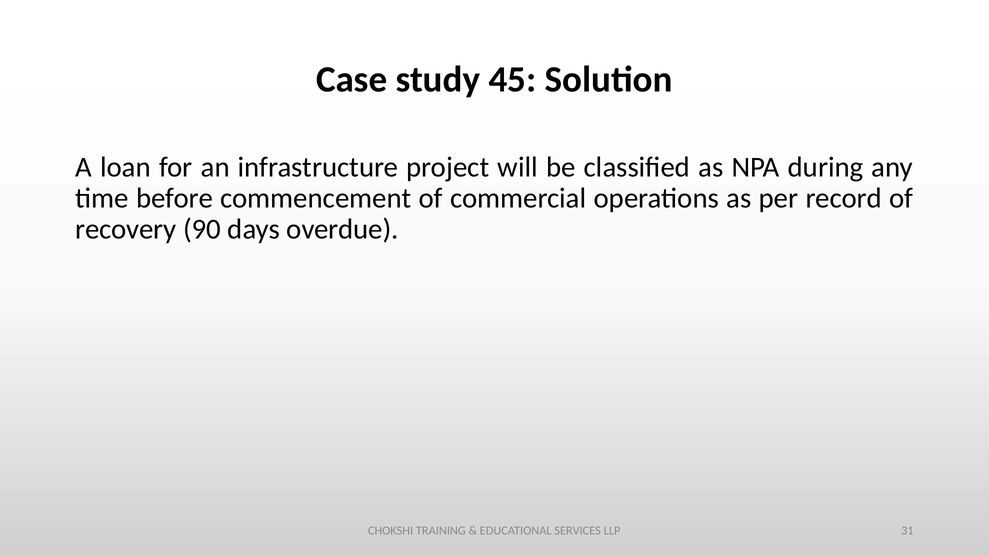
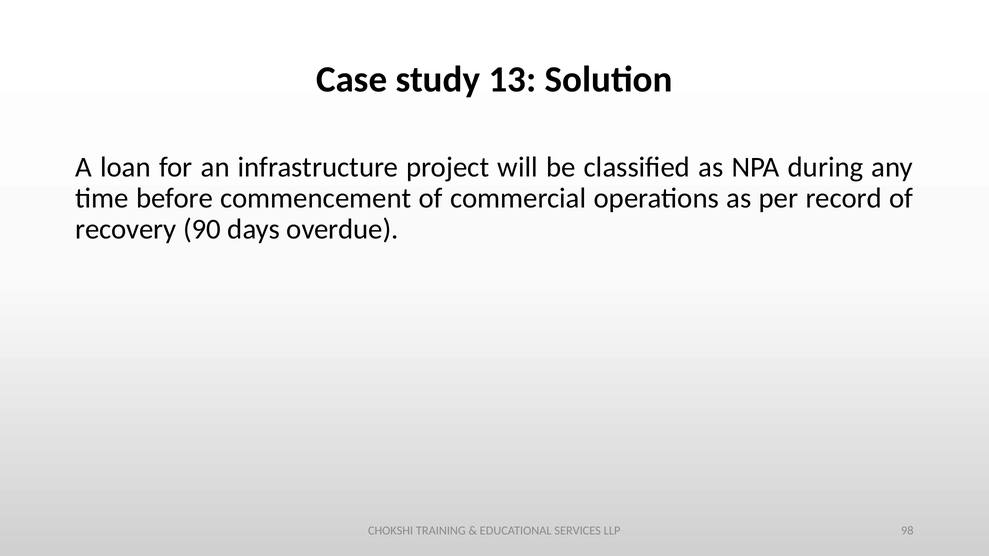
45: 45 -> 13 (512, 80)
31: 31 -> 98 (907, 531)
